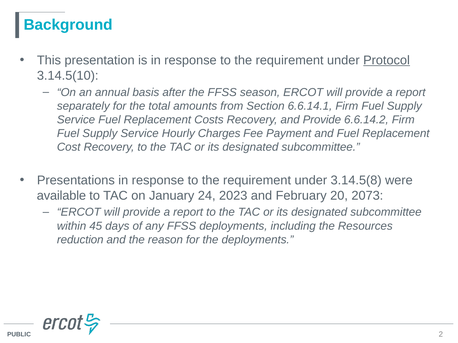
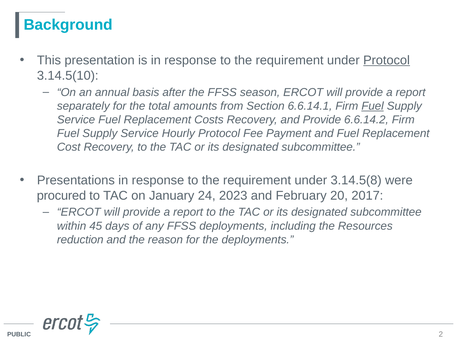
Fuel underline: none -> present (373, 106)
Hourly Charges: Charges -> Protocol (219, 134)
available: available -> procured (61, 196)
2073: 2073 -> 2017 (367, 196)
